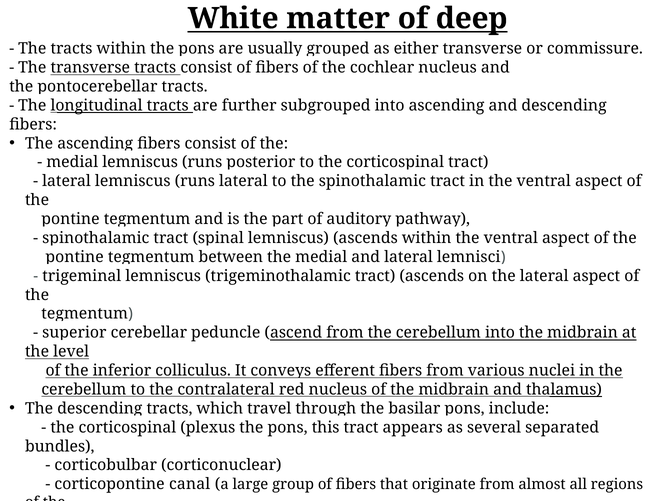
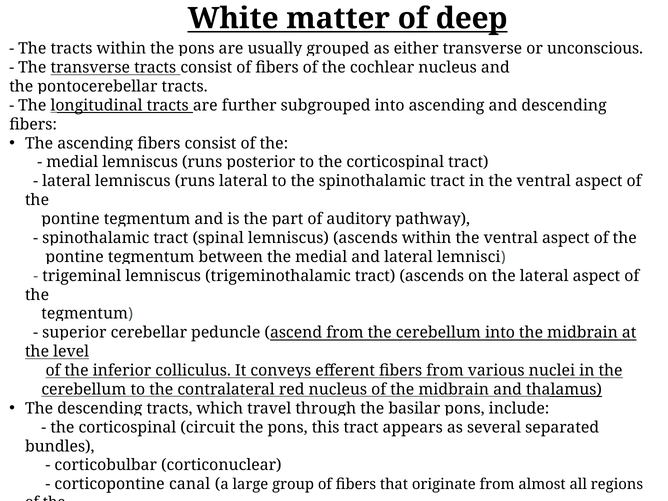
commissure: commissure -> unconscious (595, 49)
plexus: plexus -> circuit (208, 427)
